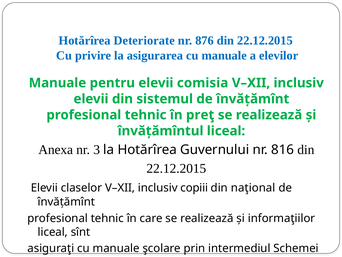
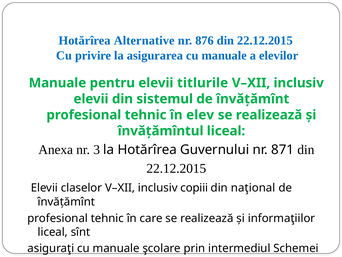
Deteriorate: Deteriorate -> Alternative (144, 41)
comisia: comisia -> titlurile (203, 83)
preţ: preţ -> elev (200, 115)
816: 816 -> 871 (283, 149)
